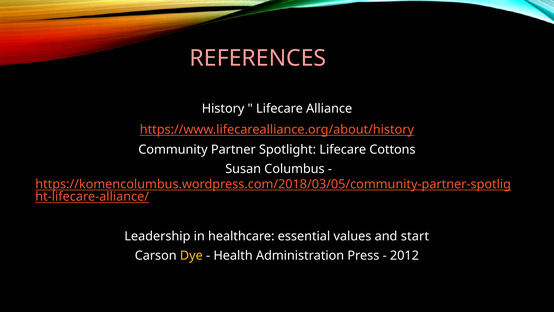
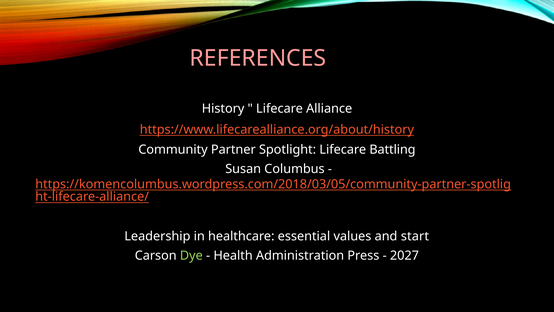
Cottons: Cottons -> Battling (392, 149)
Dye colour: yellow -> light green (191, 255)
2012: 2012 -> 2027 (404, 255)
